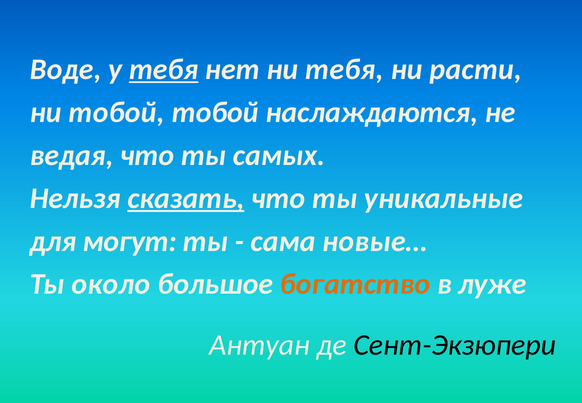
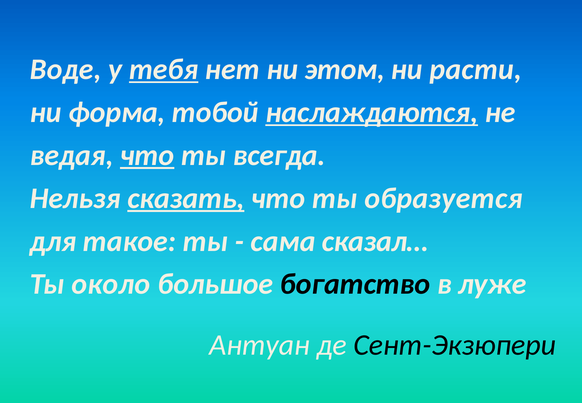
ни тебя: тебя -> этом (345, 69)
ни тобой: тобой -> форма (117, 112)
наслаждаются underline: none -> present (372, 112)
что underline: none -> present (147, 155)
самых: самых -> всегда (279, 155)
уникальные: уникальные -> образуется (443, 198)
могут: могут -> такое (130, 241)
новые…: новые… -> сказал… (375, 241)
богатство colour: orange -> black (355, 284)
